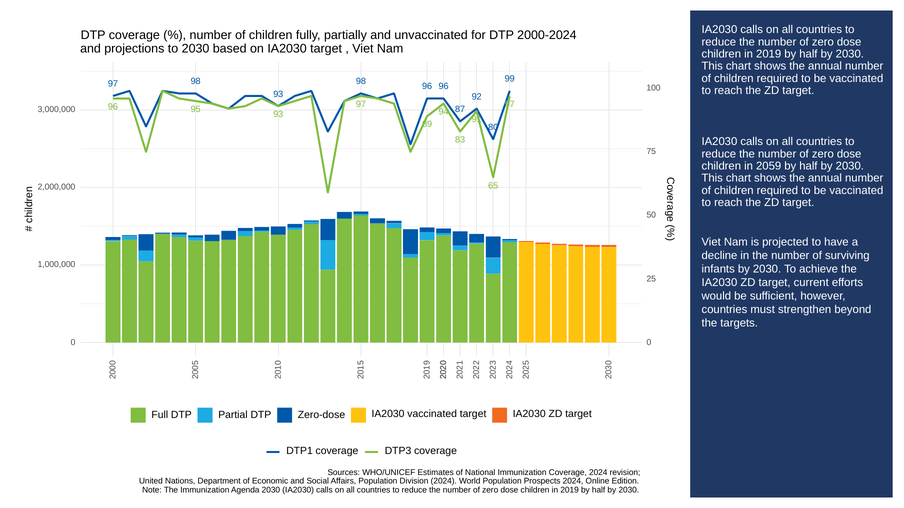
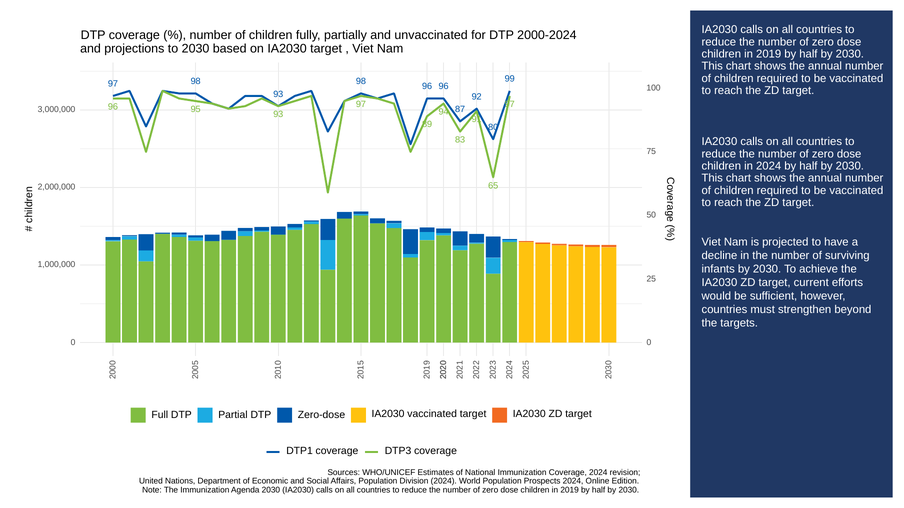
in 2059: 2059 -> 2024 (769, 166)
